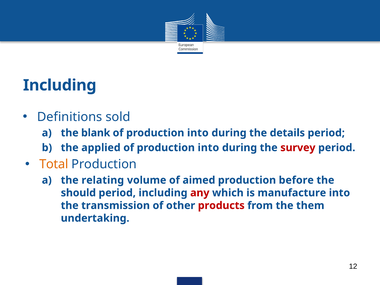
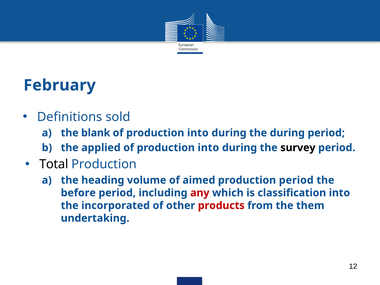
Including: Including -> February (60, 85)
the details: details -> during (287, 133)
survey colour: red -> black (298, 148)
Total colour: orange -> black (54, 164)
relating: relating -> heading (103, 180)
production before: before -> period (296, 180)
should: should -> before (78, 193)
manufacture: manufacture -> classification (292, 193)
transmission: transmission -> incorporated (116, 206)
